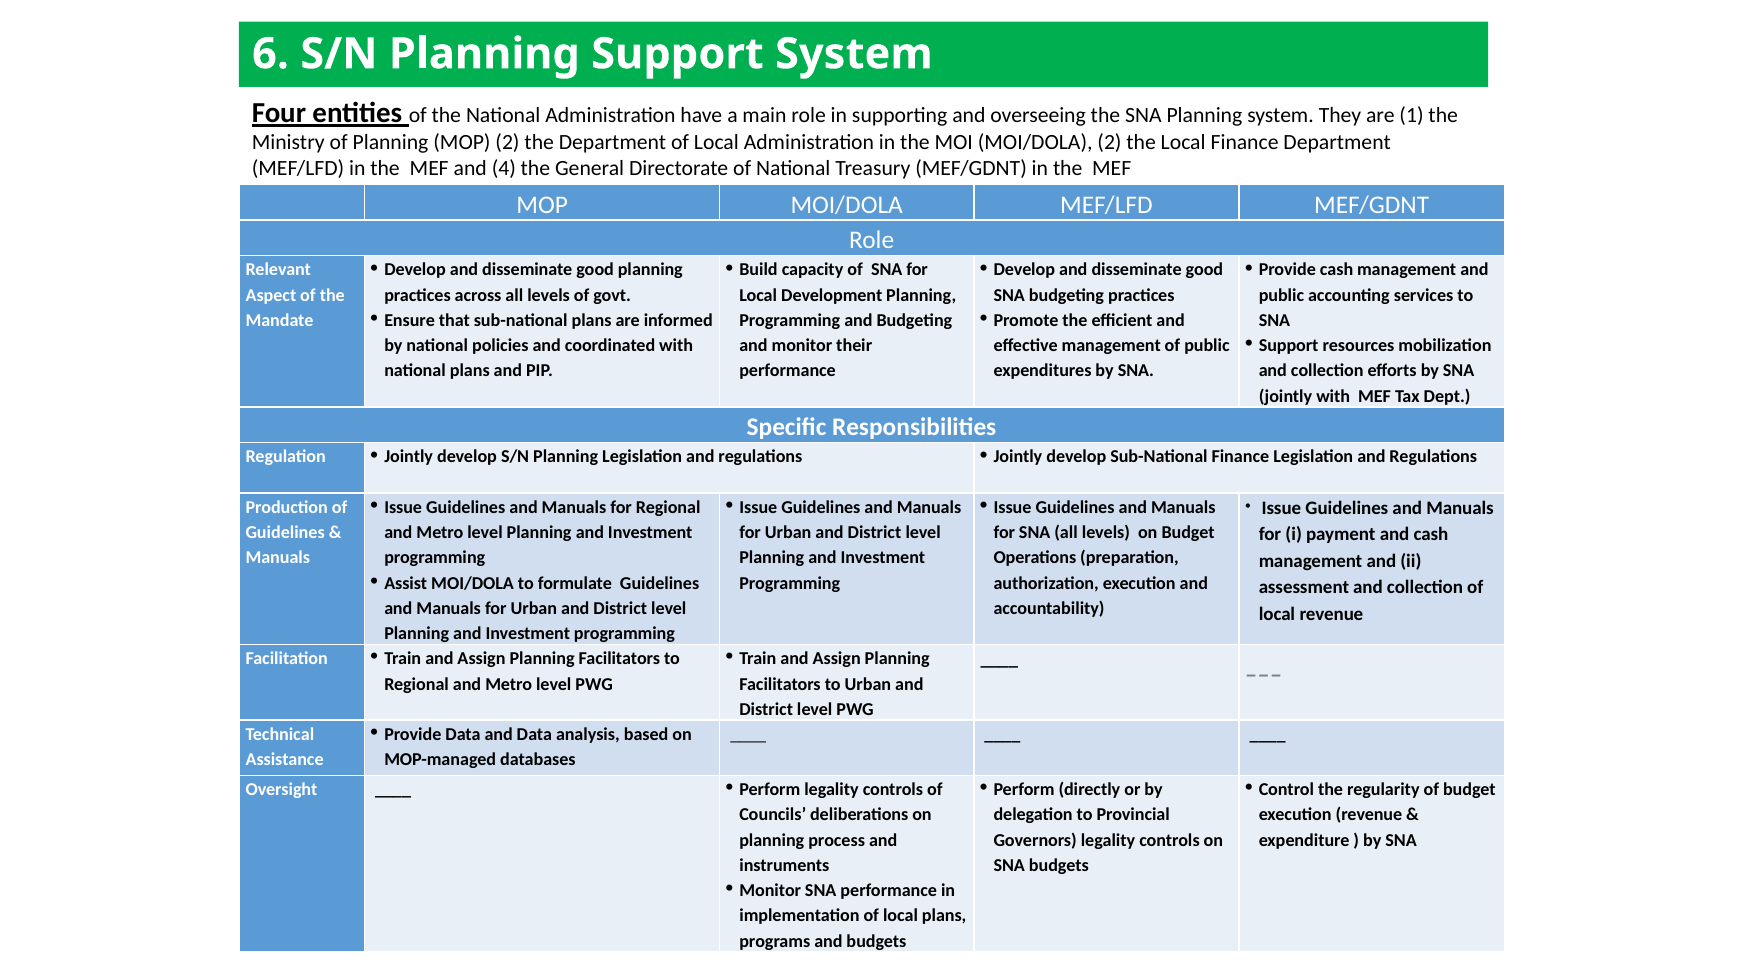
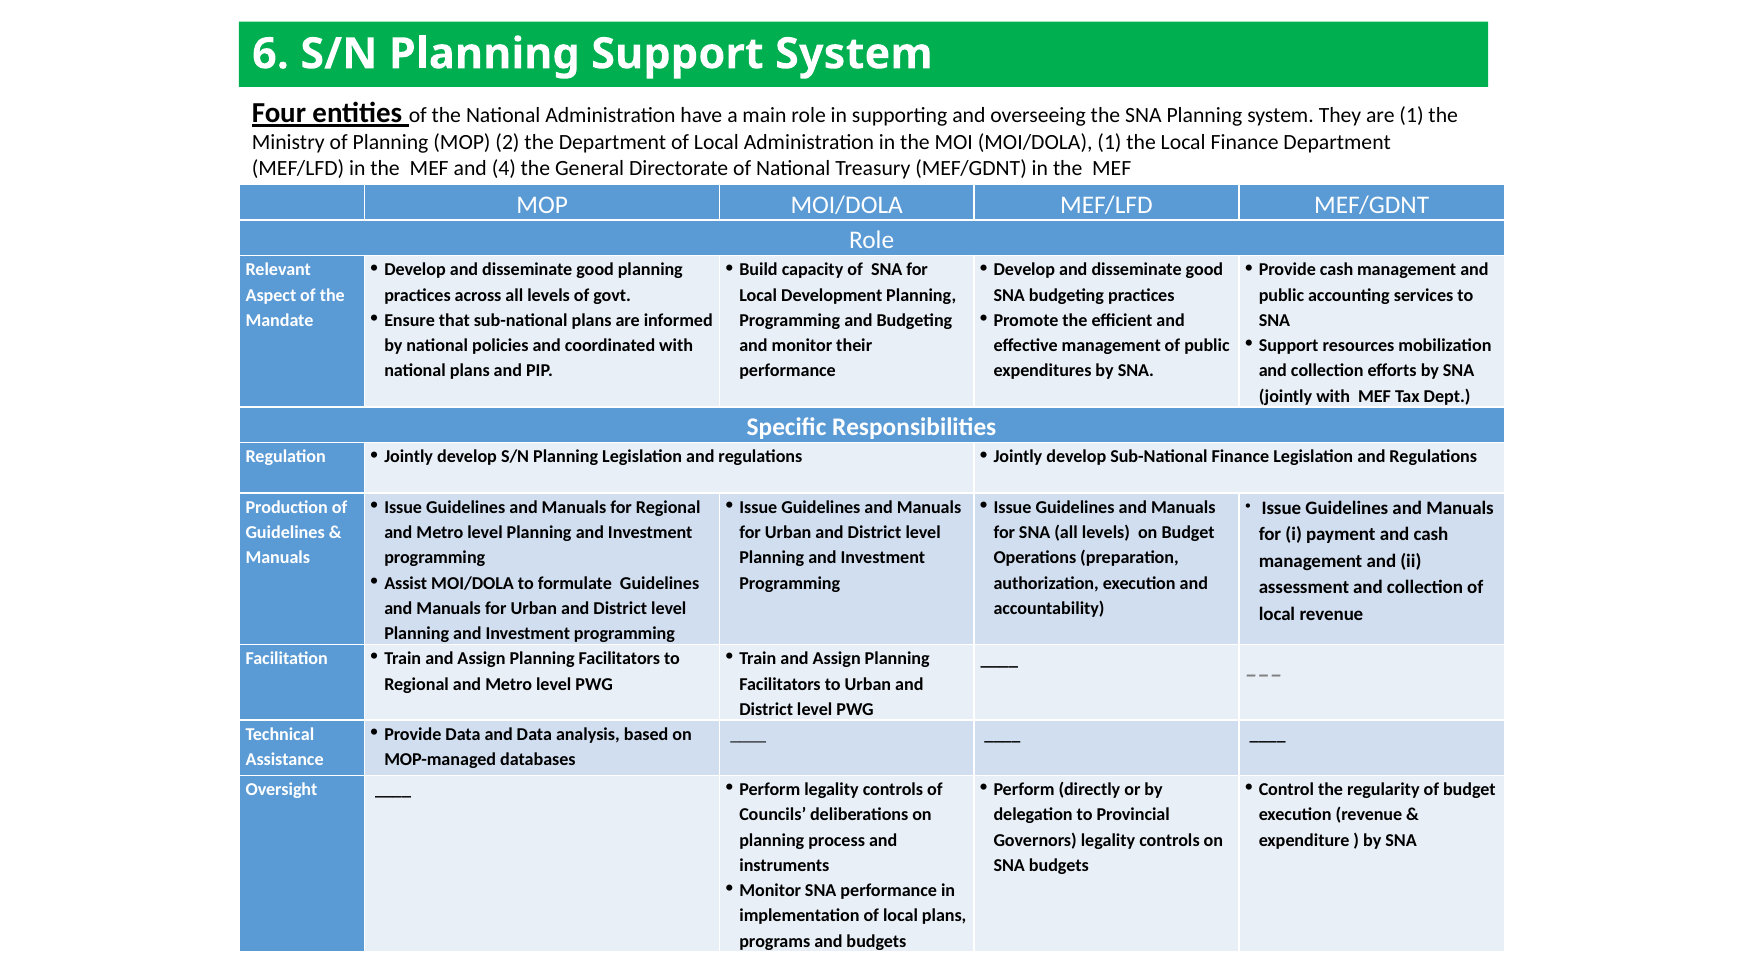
MOI/DOLA 2: 2 -> 1 (1110, 143)
